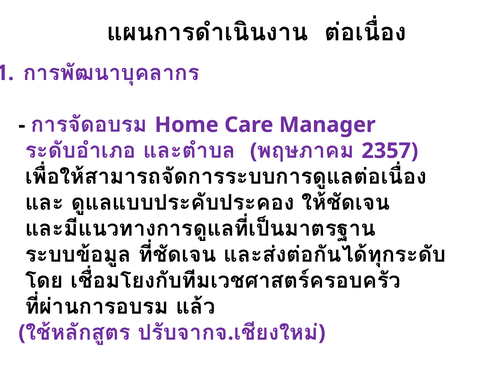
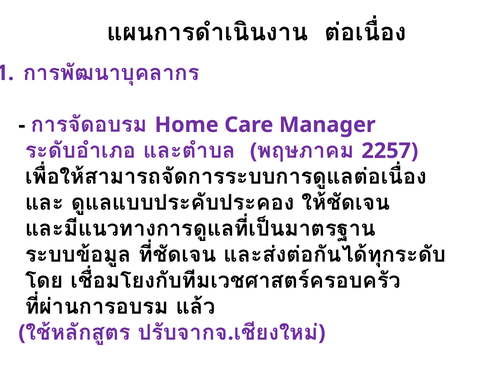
2357: 2357 -> 2257 (390, 151)
